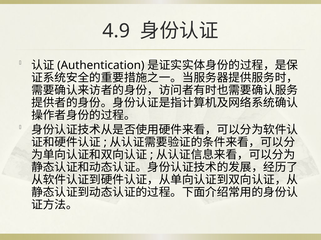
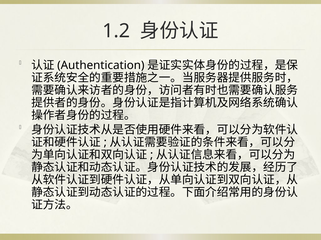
4.9: 4.9 -> 1.2 (116, 31)
